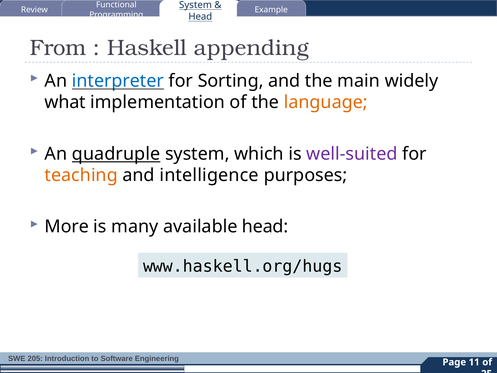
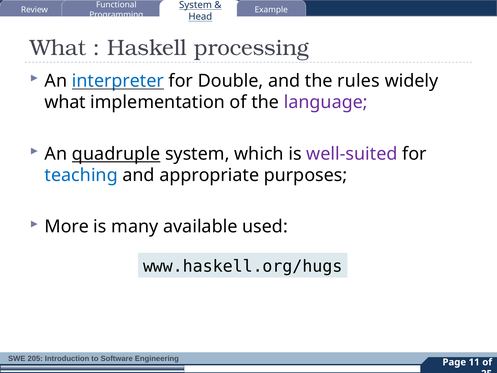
From: From -> What (58, 48)
appending: appending -> processing (251, 48)
Sorting: Sorting -> Double (231, 81)
main: main -> rules (359, 81)
language colour: orange -> purple (326, 102)
teaching colour: orange -> blue (81, 175)
intelligence: intelligence -> appropriate (209, 175)
available head: head -> used (265, 227)
